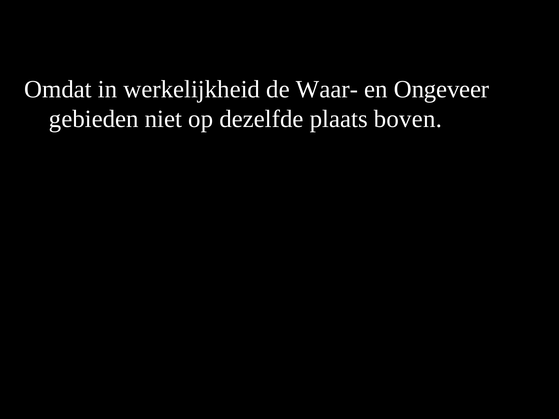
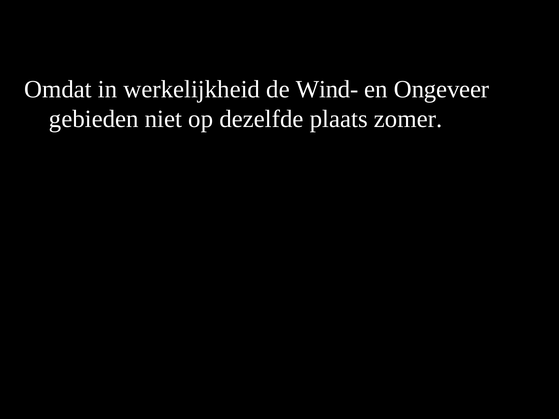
Waar-: Waar- -> Wind- (327, 89)
boven: boven -> zomer (408, 119)
